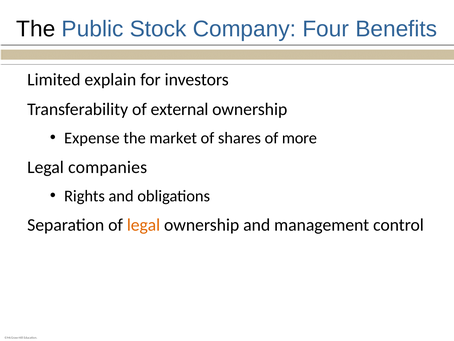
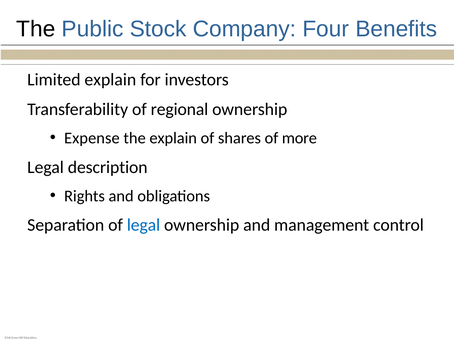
external: external -> regional (180, 109)
the market: market -> explain (173, 138)
companies: companies -> description (108, 167)
legal colour: orange -> blue (144, 225)
